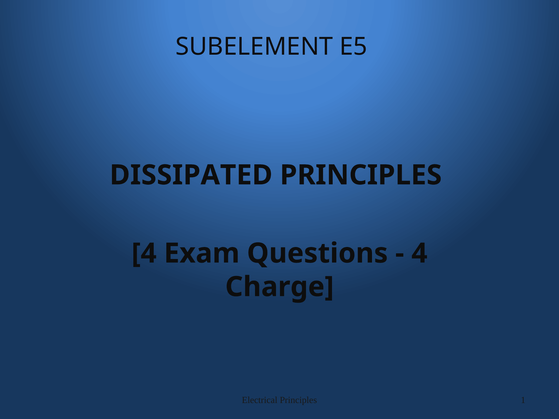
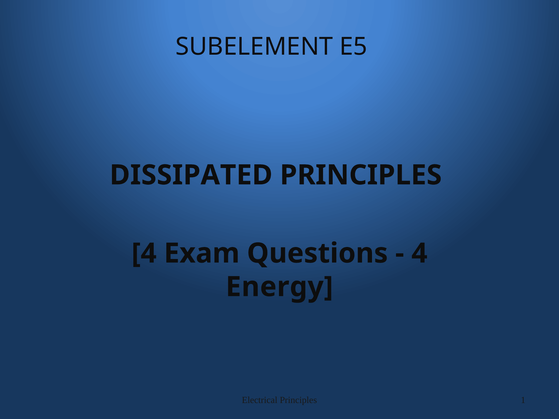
Charge: Charge -> Energy (279, 287)
